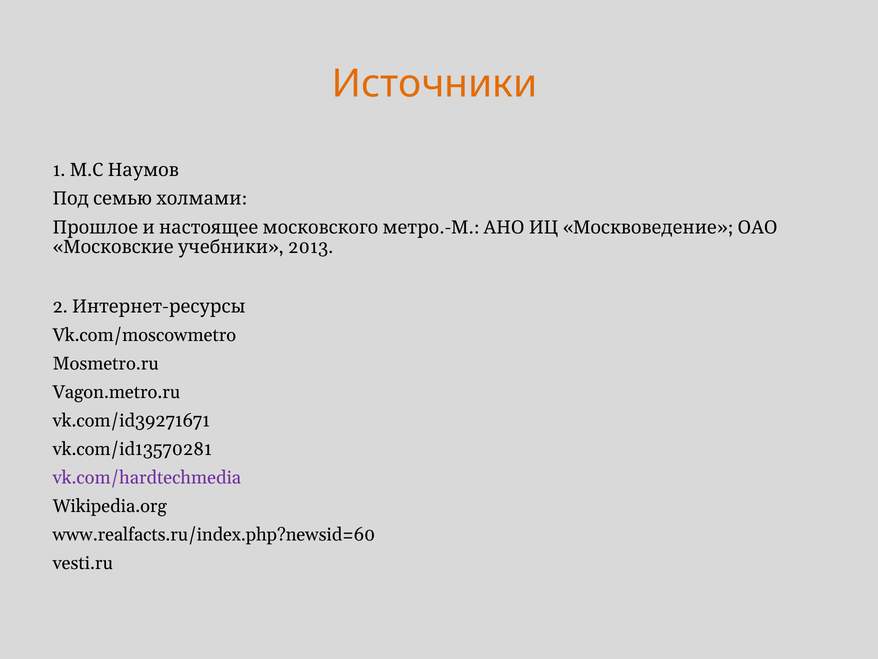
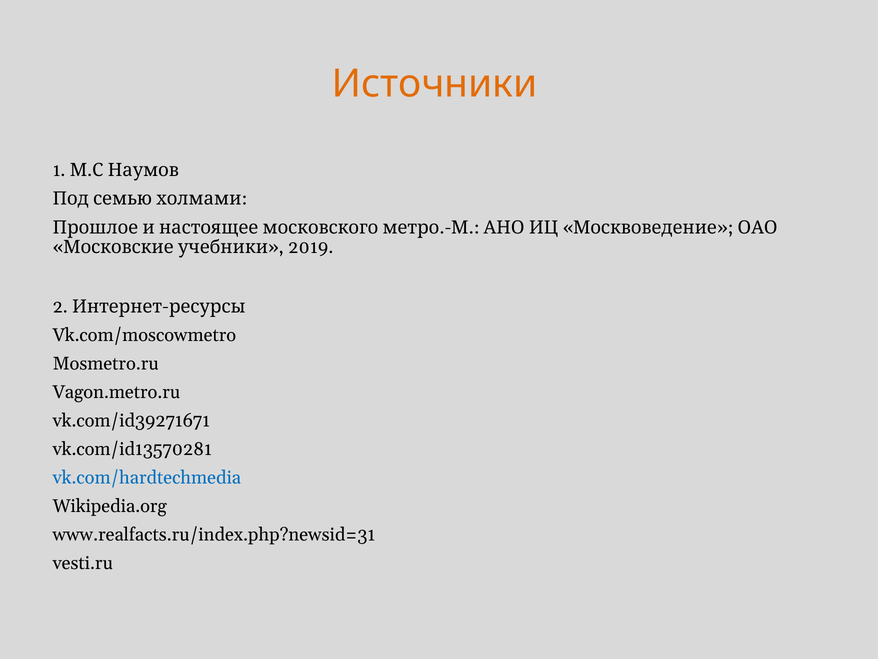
2013: 2013 -> 2019 (311, 247)
vk.com/hardtechmedia colour: purple -> blue (147, 477)
www.realfacts.ru/index.php?newsid=60: www.realfacts.ru/index.php?newsid=60 -> www.realfacts.ru/index.php?newsid=31 (214, 534)
